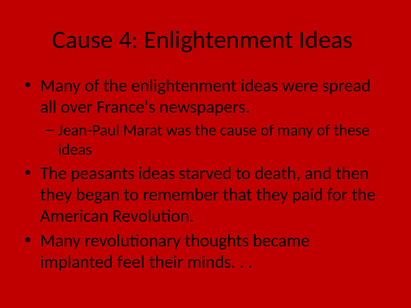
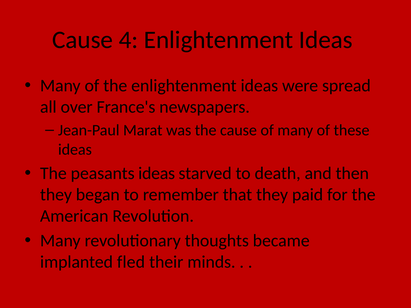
feel: feel -> fled (131, 262)
